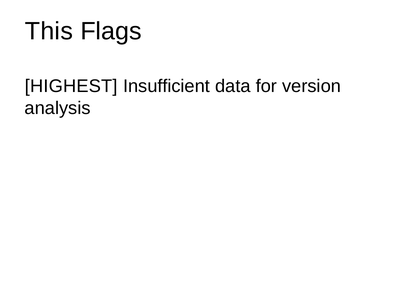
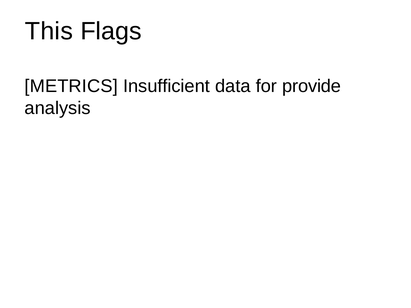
HIGHEST: HIGHEST -> METRICS (71, 86)
version: version -> provide (312, 86)
